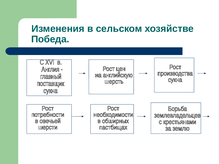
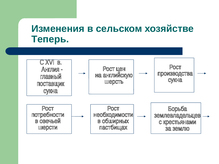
Победа: Победа -> Теперь (50, 39)
